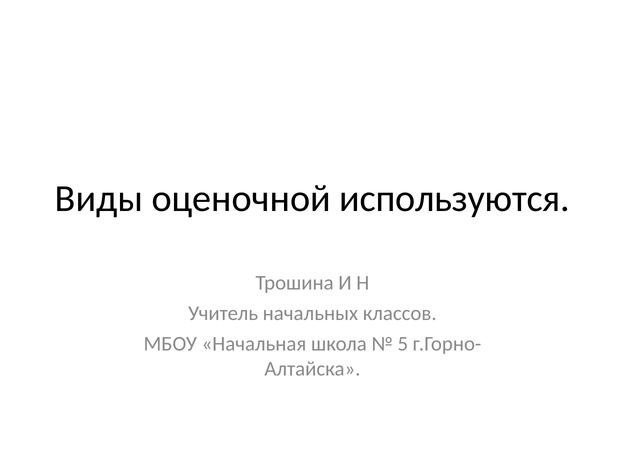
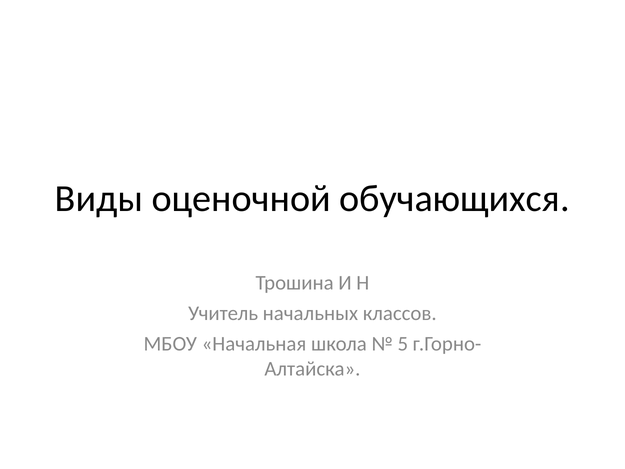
используются: используются -> обучающихся (455, 199)
